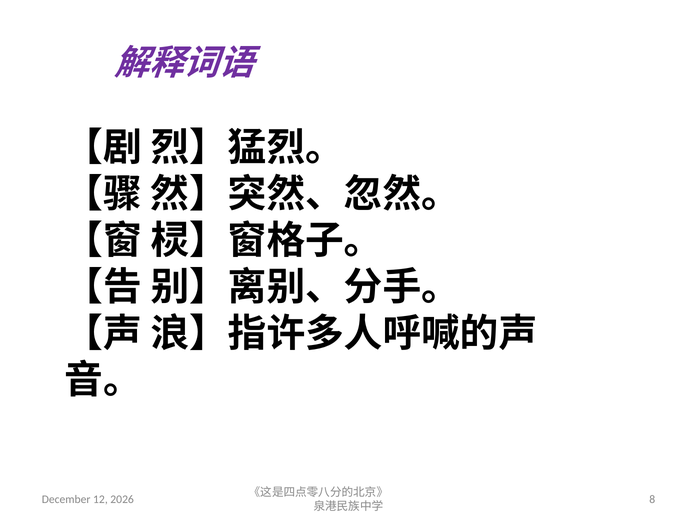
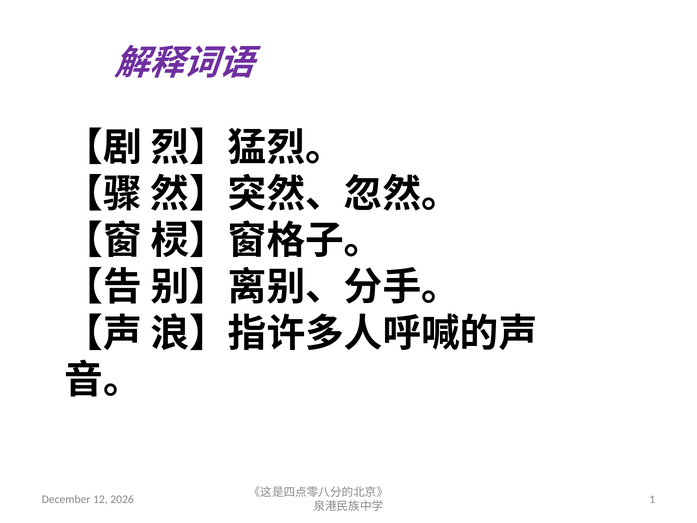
8: 8 -> 1 (652, 499)
